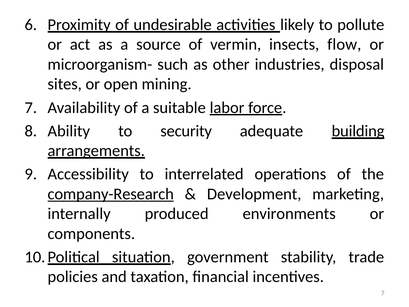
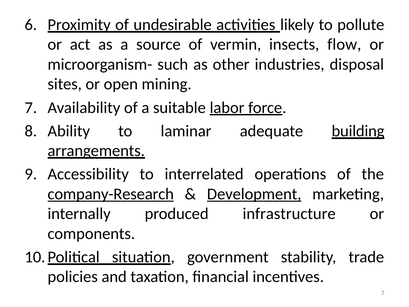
security: security -> laminar (186, 131)
Development underline: none -> present (254, 194)
environments: environments -> infrastructure (289, 214)
